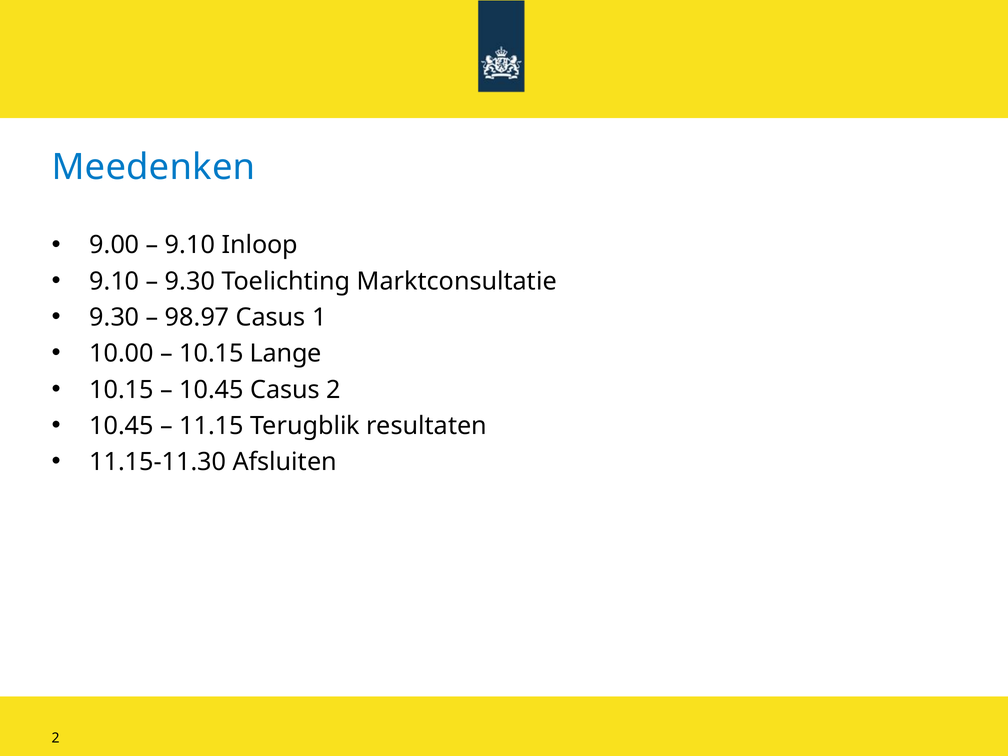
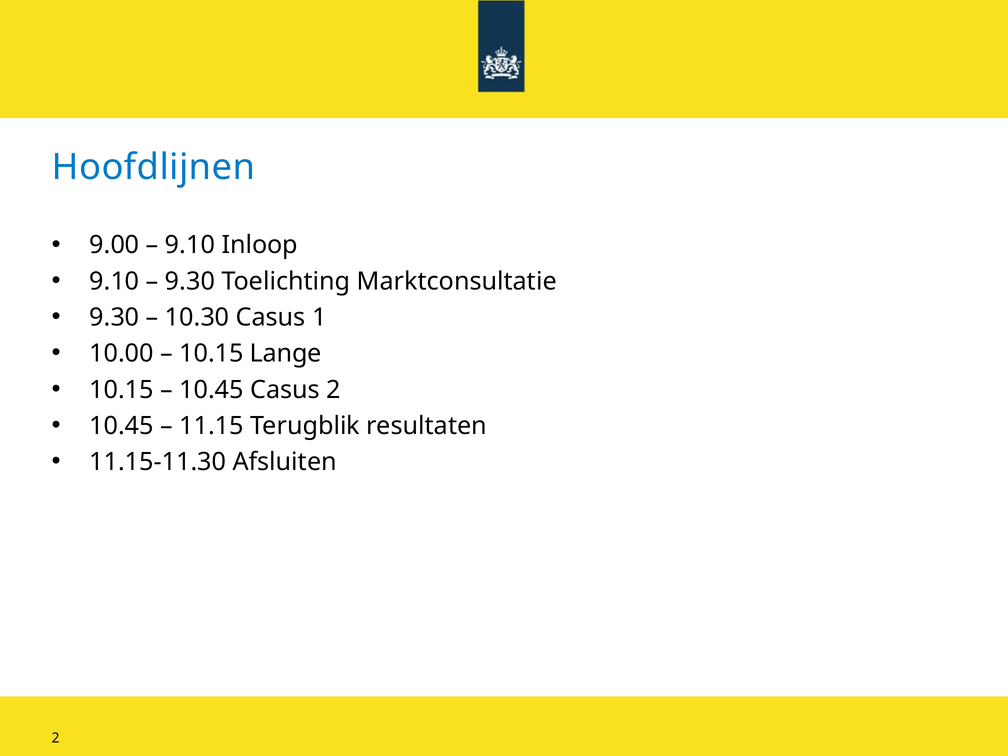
Meedenken: Meedenken -> Hoofdlijnen (153, 167)
98.97: 98.97 -> 10.30 (197, 317)
